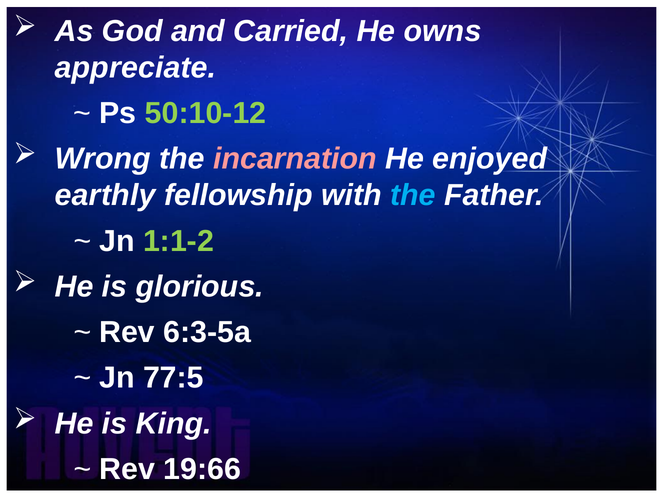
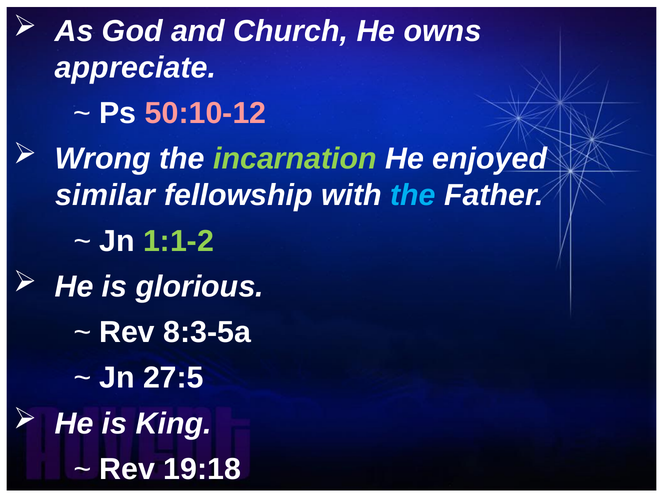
Carried: Carried -> Church (291, 31)
50:10-12 colour: light green -> pink (206, 113)
incarnation colour: pink -> light green (295, 159)
earthly: earthly -> similar (105, 195)
6:3-5a: 6:3-5a -> 8:3-5a (207, 332)
77:5: 77:5 -> 27:5 (173, 378)
19:66: 19:66 -> 19:18 (202, 470)
